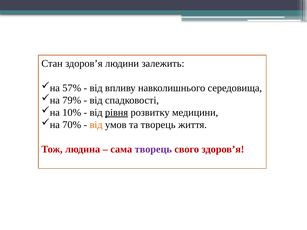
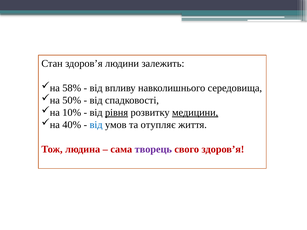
57%: 57% -> 58% (72, 88)
79%: 79% -> 50% (72, 100)
медицини underline: none -> present (195, 113)
70%: 70% -> 40% (72, 125)
від colour: orange -> blue (96, 125)
та творець: творець -> отупляє (158, 125)
